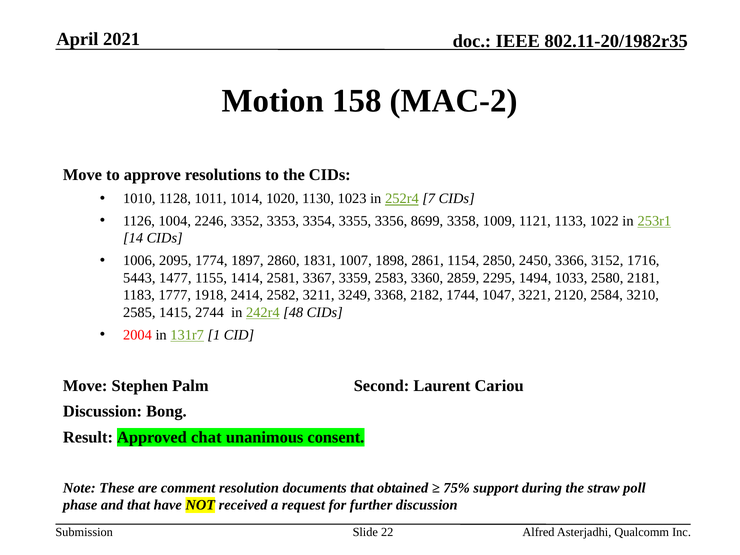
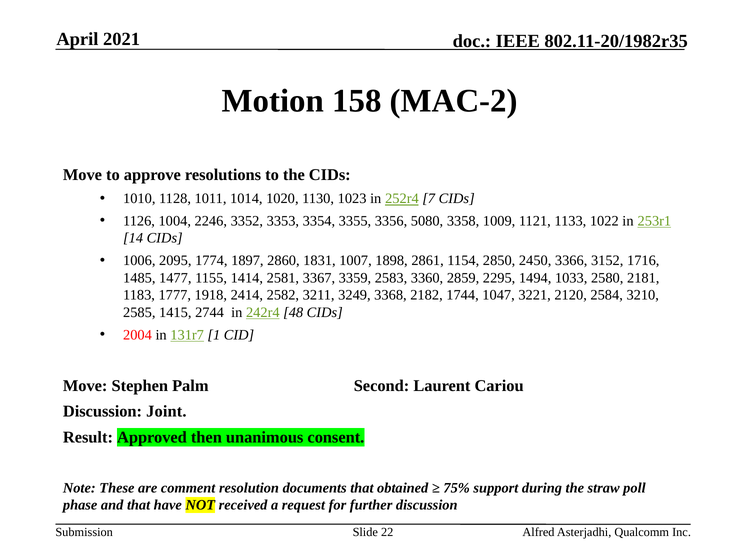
8699: 8699 -> 5080 (427, 221)
5443: 5443 -> 1485 (139, 278)
Bong: Bong -> Joint (166, 411)
chat: chat -> then (206, 437)
